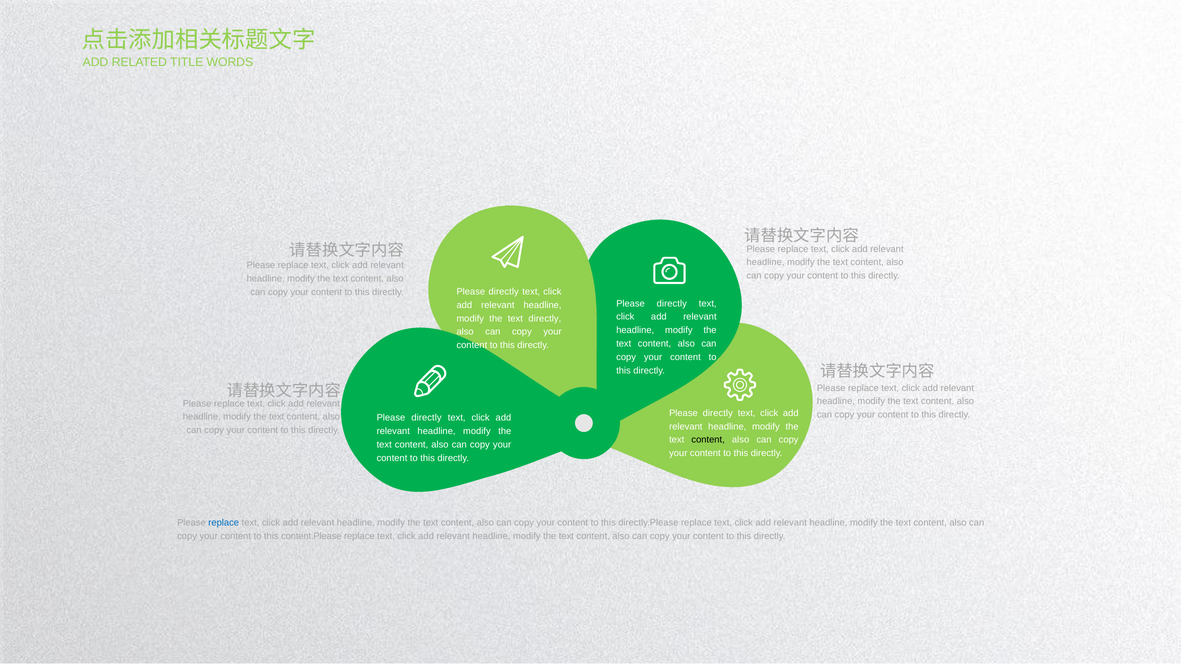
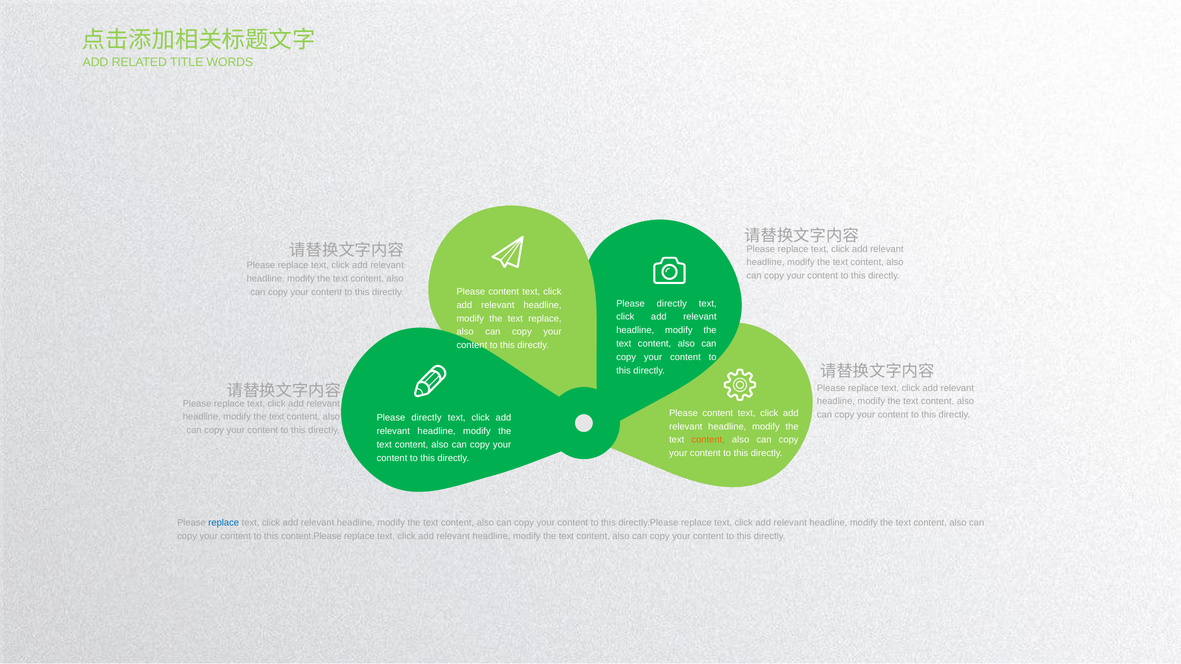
directly: directly -> content (504, 292)
text directly: directly -> replace (545, 319)
directly: directly -> content (718, 413)
content colour: black -> orange (708, 440)
